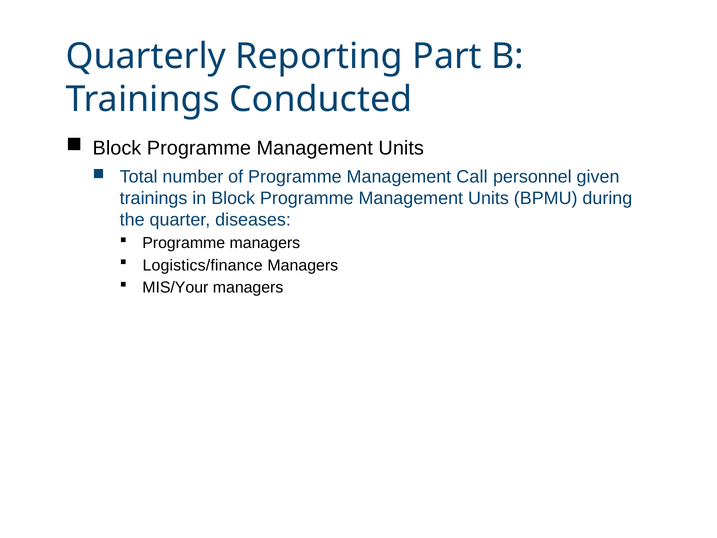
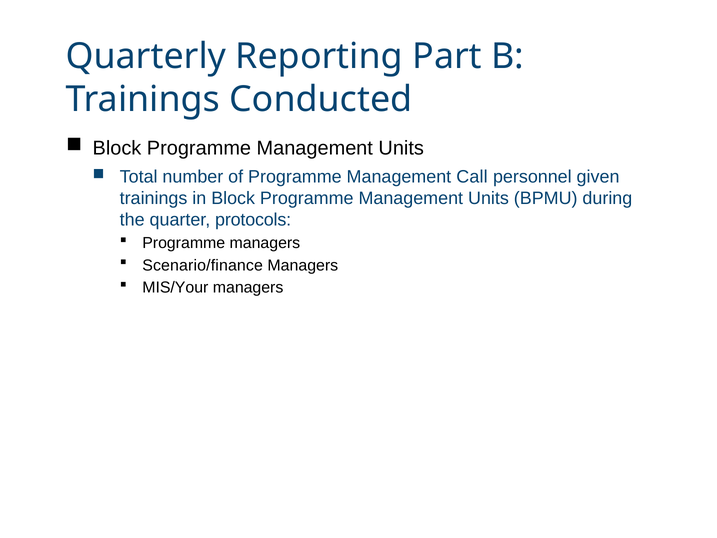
diseases: diseases -> protocols (253, 220)
Logistics/finance: Logistics/finance -> Scenario/finance (203, 265)
